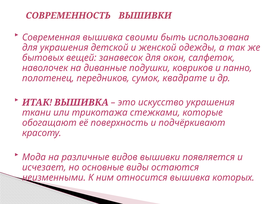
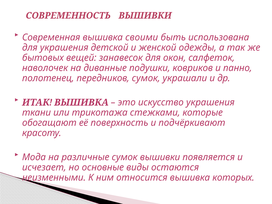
квадрате: квадрате -> украшали (185, 78)
различные видов: видов -> сумок (125, 157)
